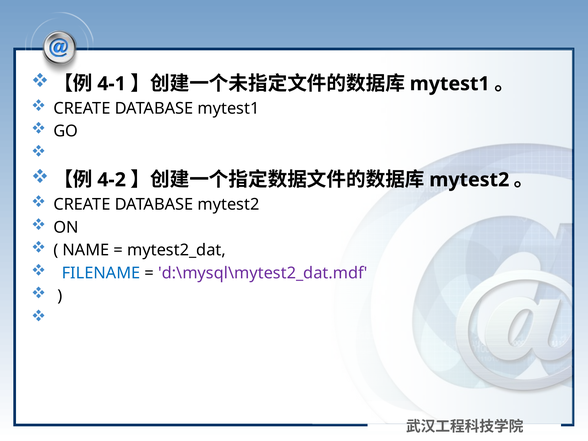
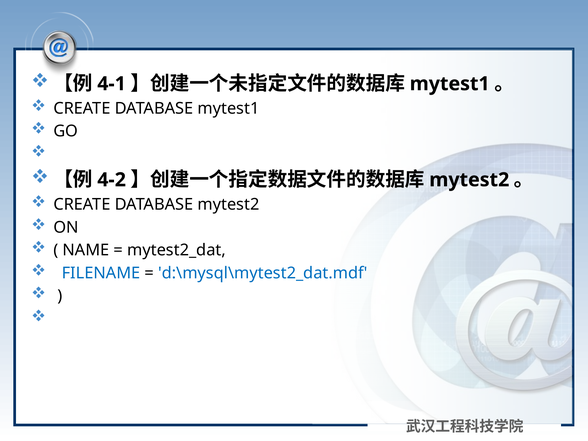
d:\mysql\mytest2_dat.mdf colour: purple -> blue (263, 273)
